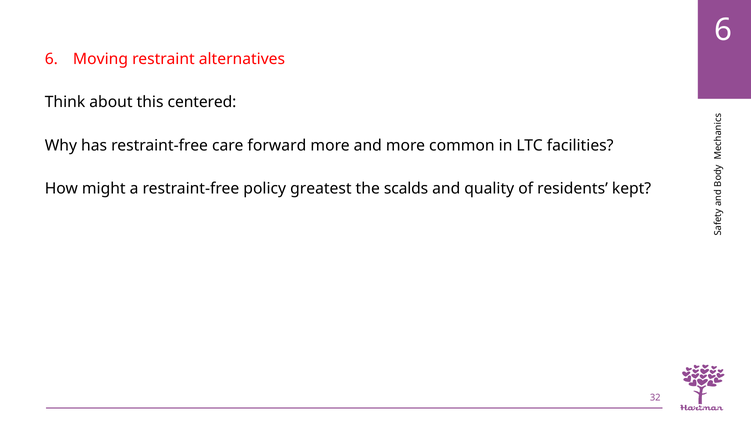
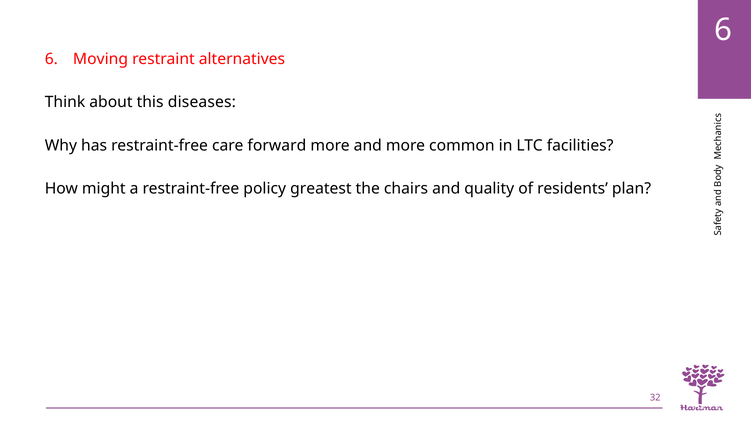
centered: centered -> diseases (202, 102)
scalds: scalds -> chairs (406, 189)
kept: kept -> plan (631, 189)
